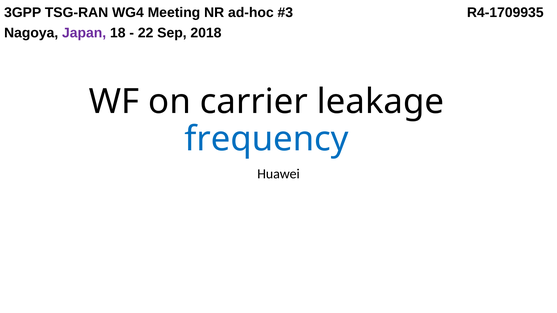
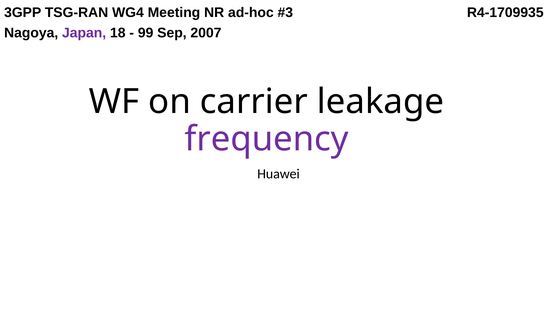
22: 22 -> 99 (146, 33)
2018: 2018 -> 2007 (206, 33)
frequency colour: blue -> purple (267, 139)
